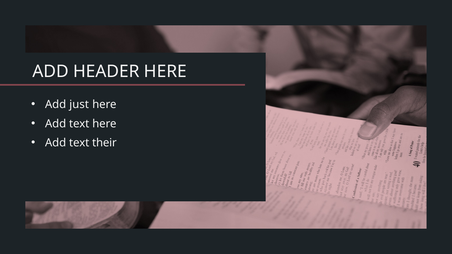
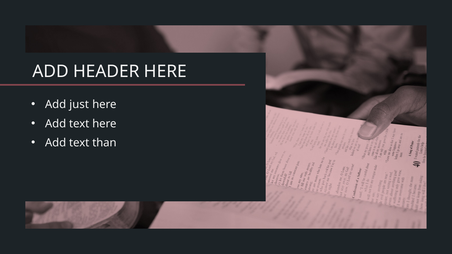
their: their -> than (104, 143)
